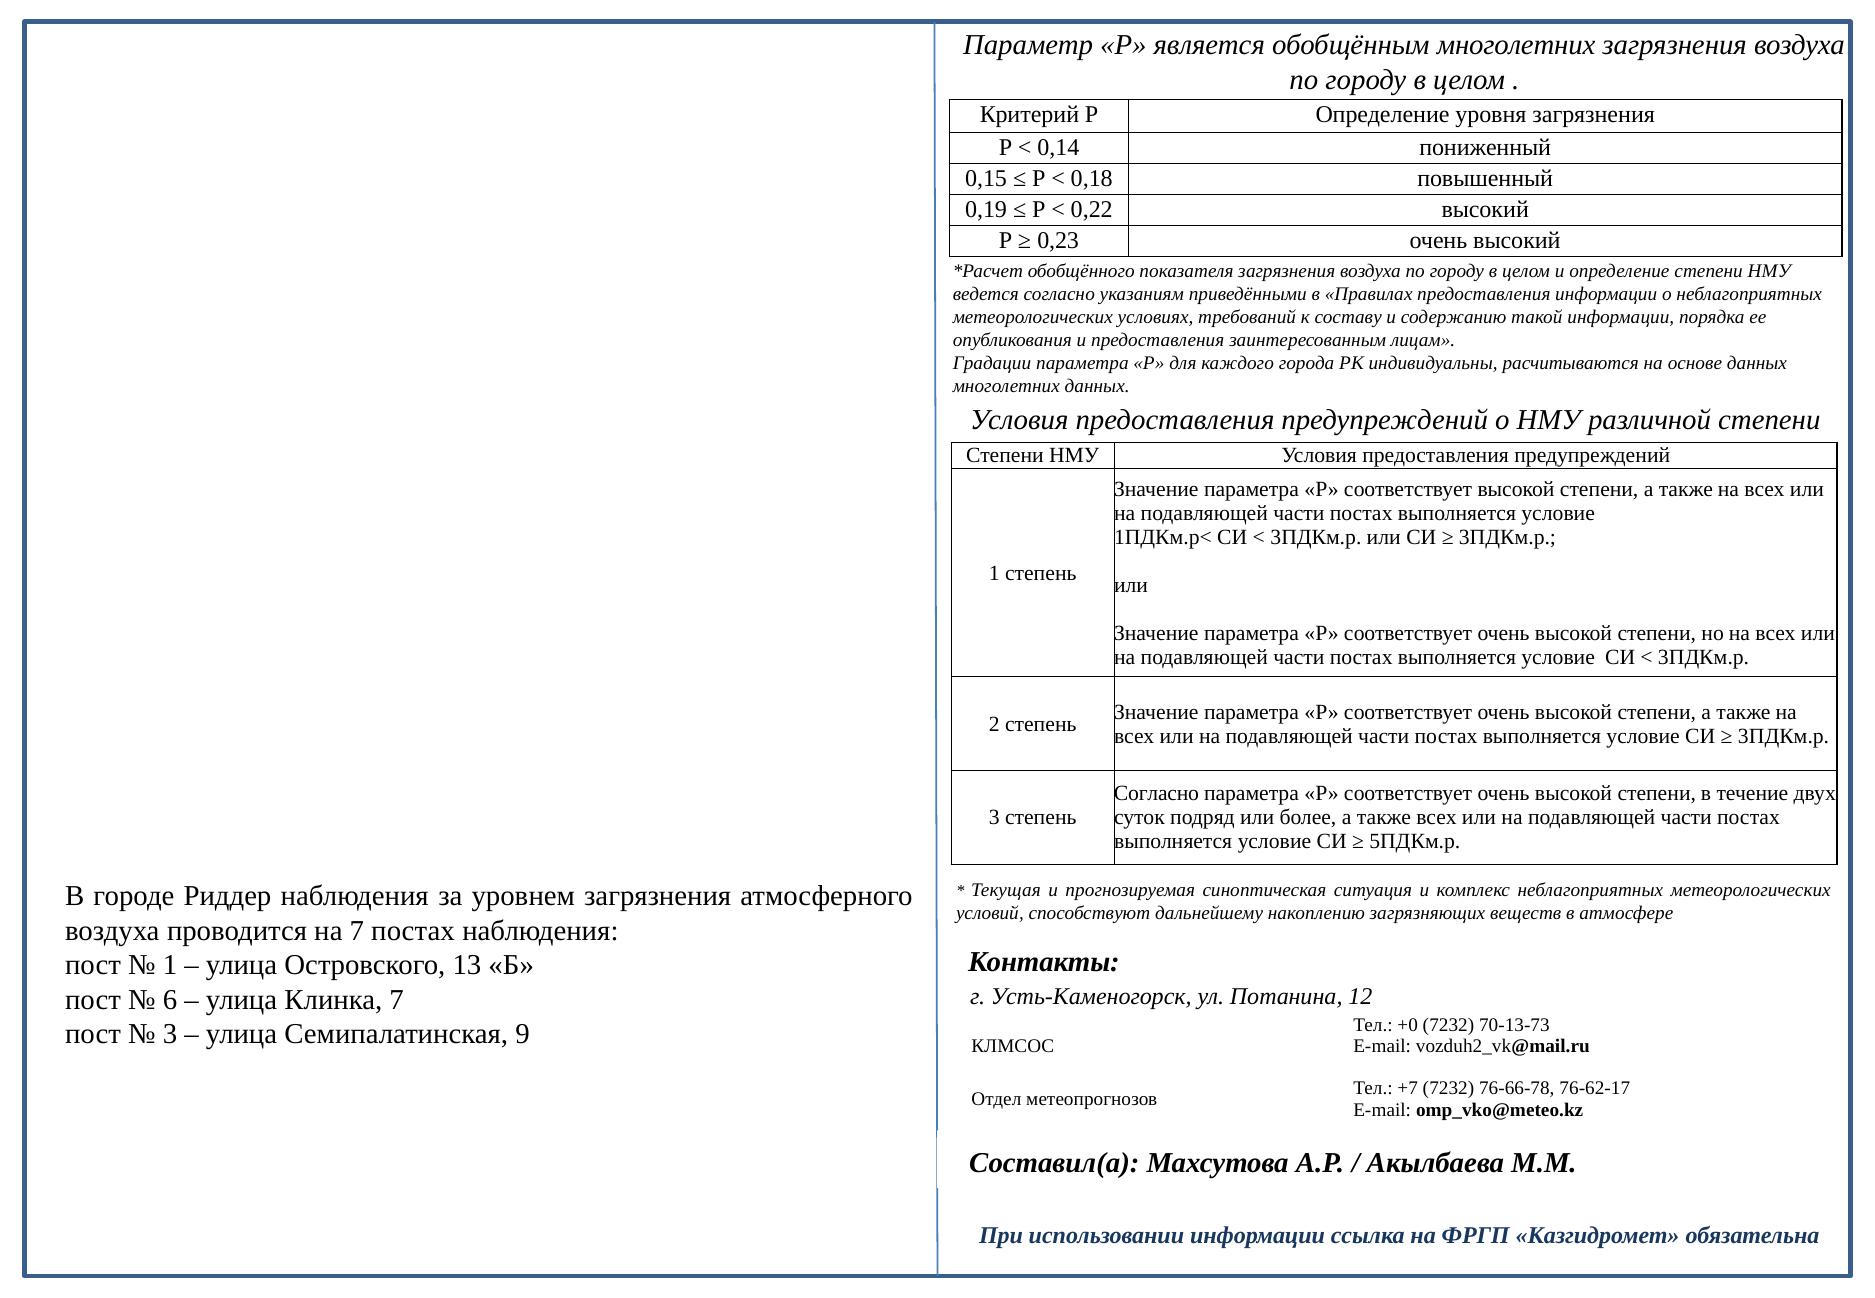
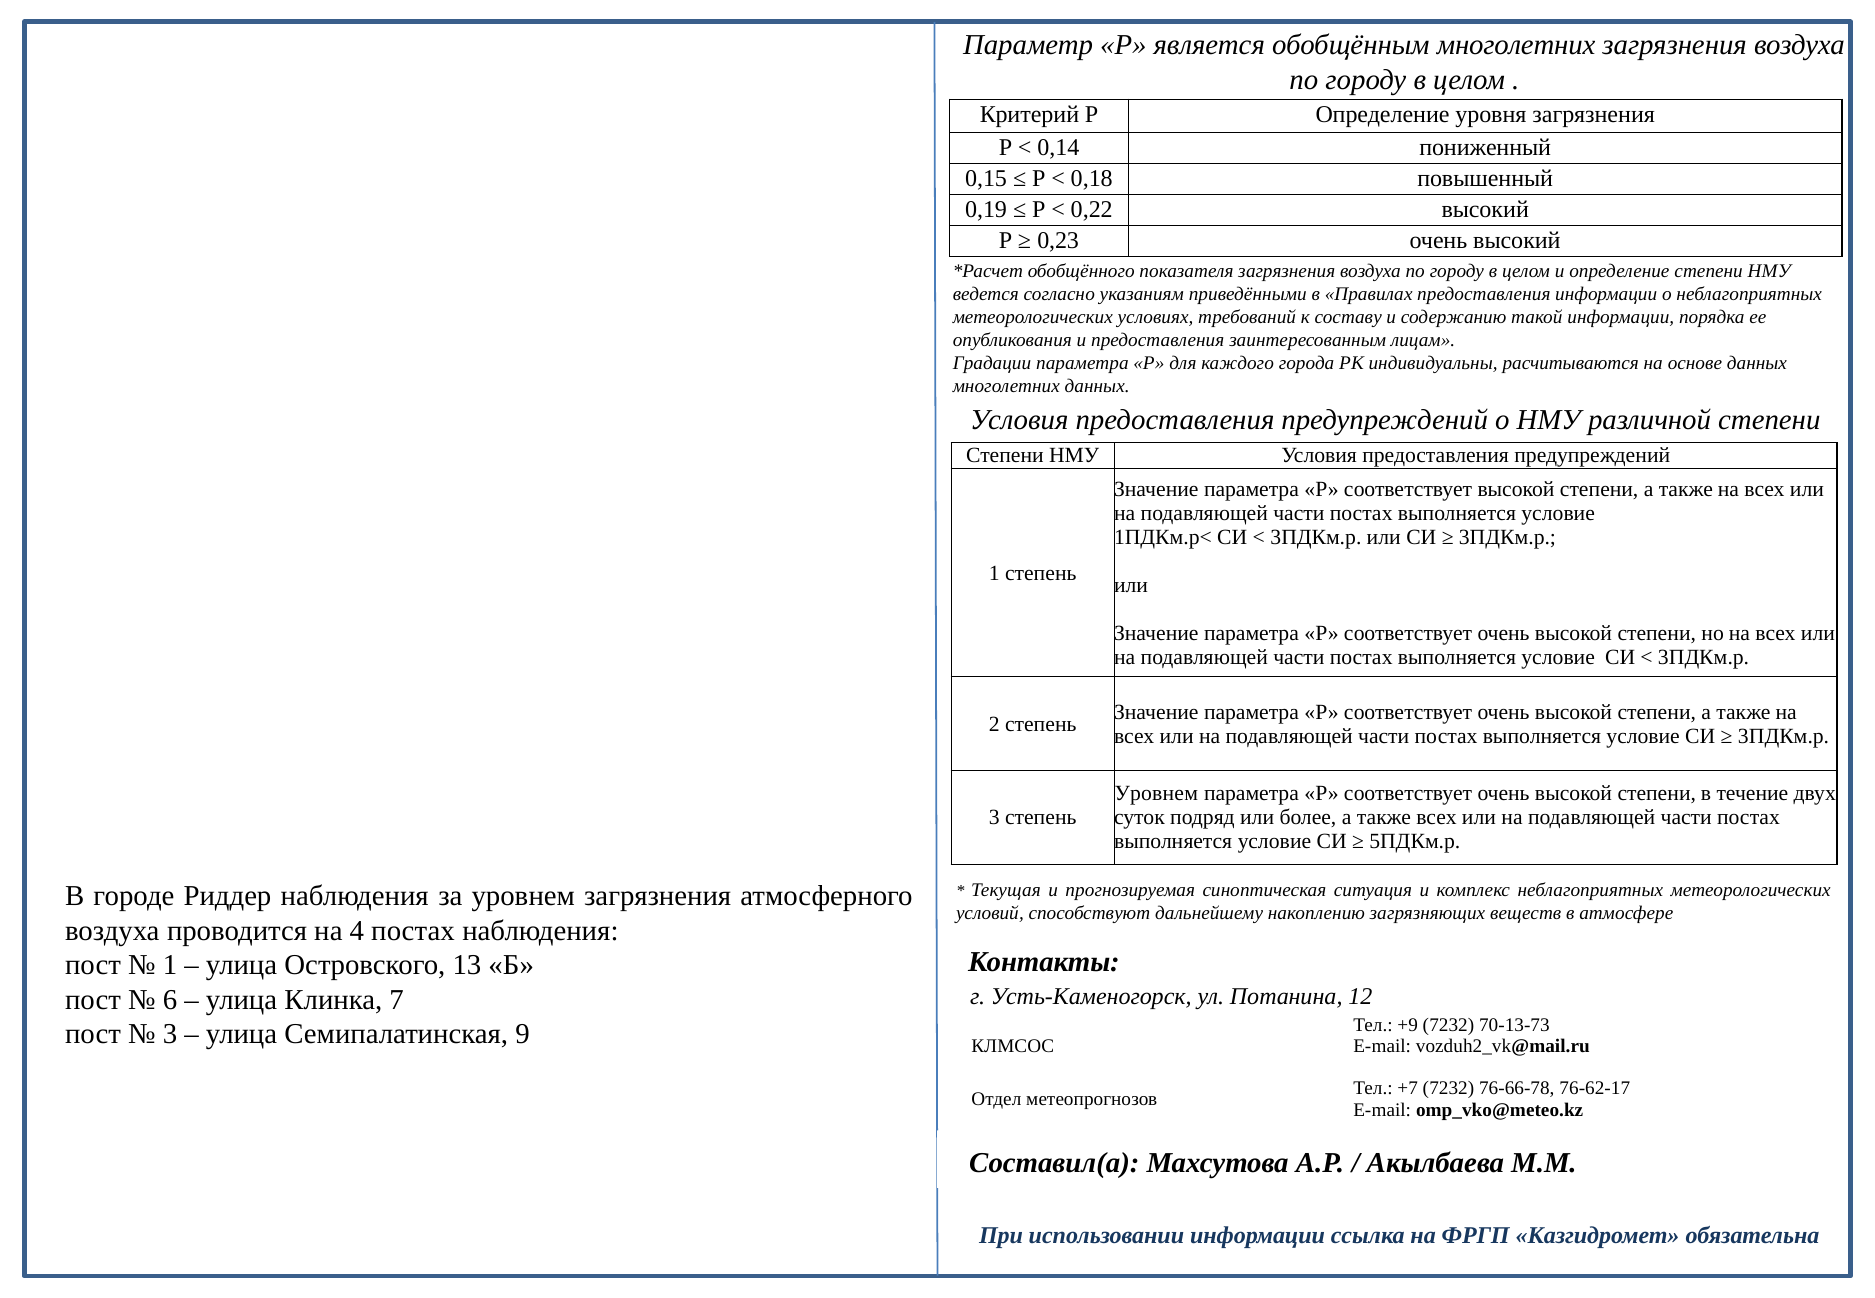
Согласно: Согласно -> Уровнем (1156, 794)
на 7: 7 -> 4 (357, 931)
+0: +0 -> +9 (1408, 1025)
